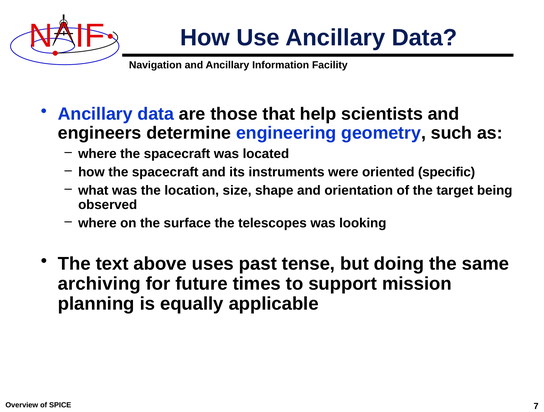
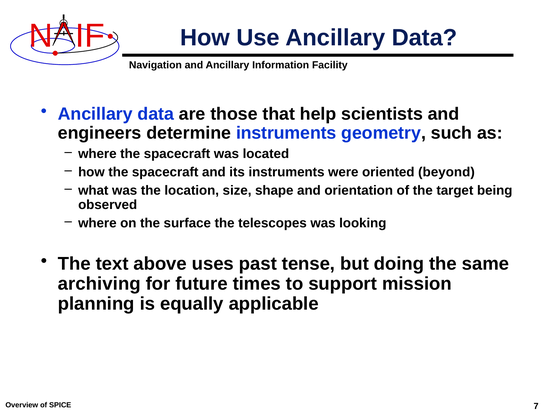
determine engineering: engineering -> instruments (286, 133)
specific: specific -> beyond (446, 172)
